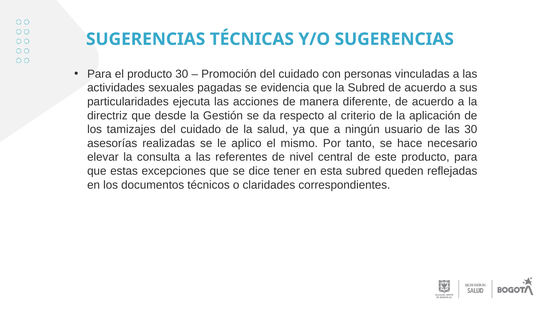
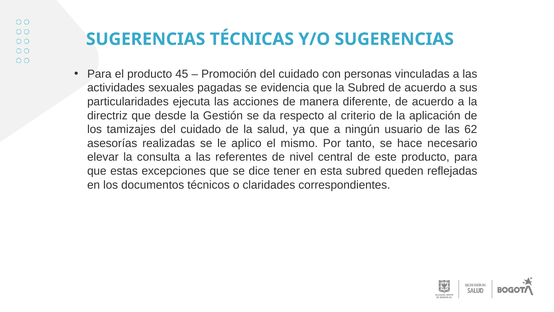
producto 30: 30 -> 45 (182, 74)
las 30: 30 -> 62 (471, 129)
